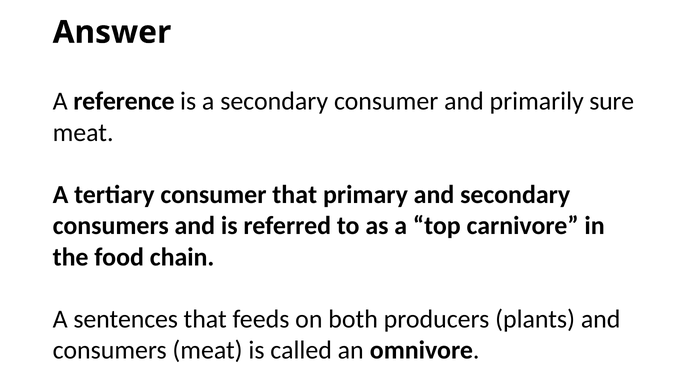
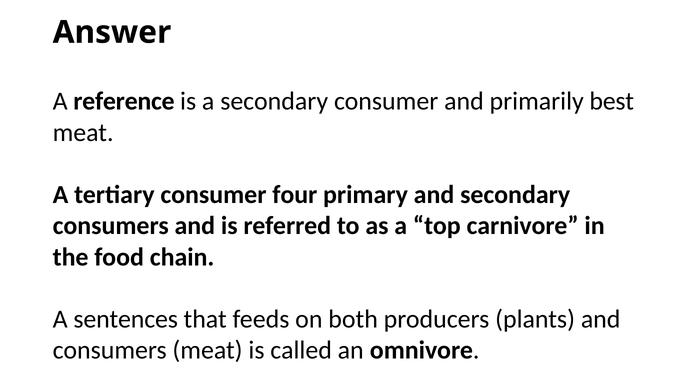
sure: sure -> best (612, 101)
consumer that: that -> four (295, 195)
